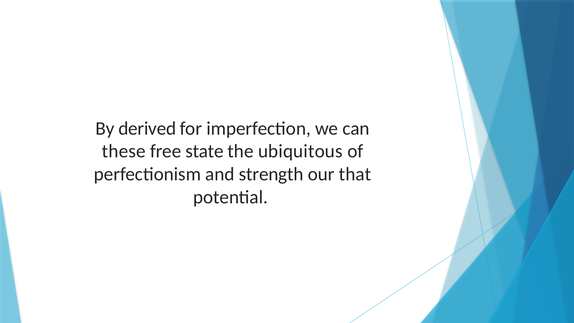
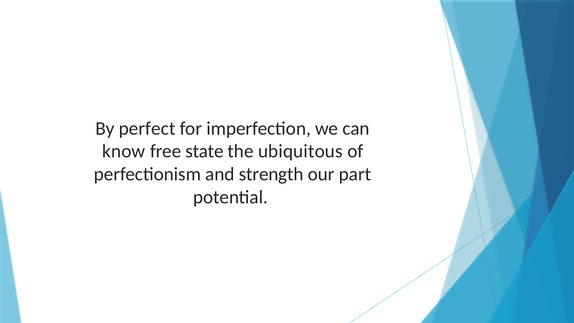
derived: derived -> perfect (147, 128)
these: these -> know (124, 151)
that: that -> part (355, 174)
